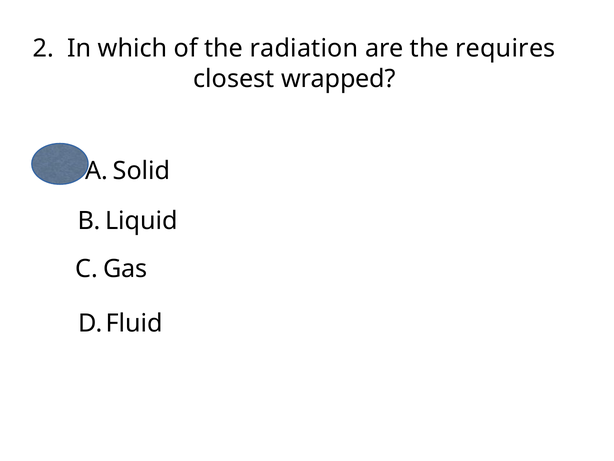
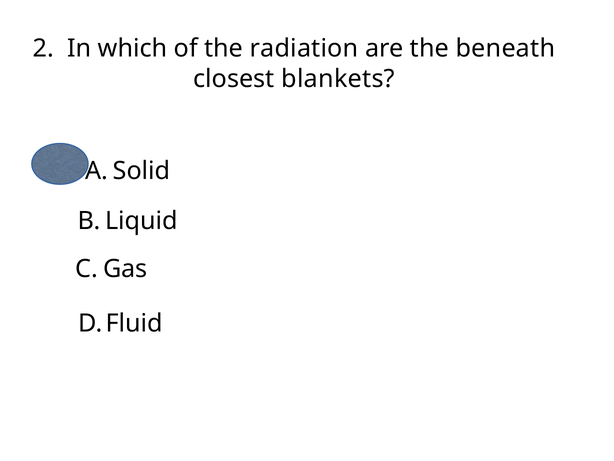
requires: requires -> beneath (505, 48)
wrapped: wrapped -> blankets (338, 79)
